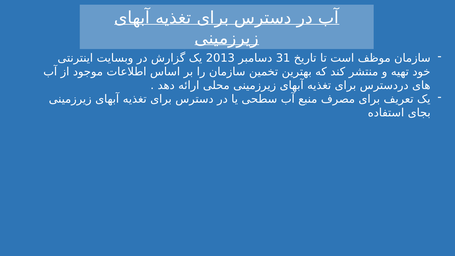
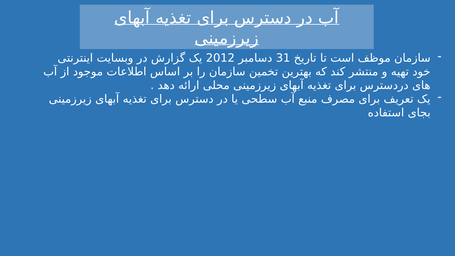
2013: 2013 -> 2012 (220, 58)
